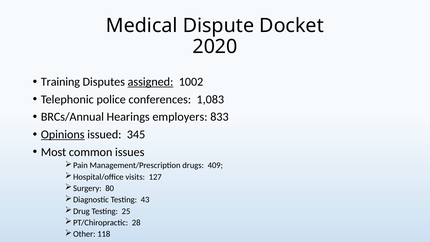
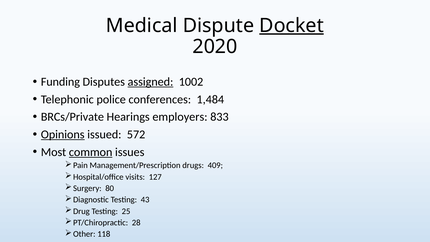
Docket underline: none -> present (292, 25)
Training: Training -> Funding (60, 82)
1,083: 1,083 -> 1,484 (210, 99)
BRCs/Annual: BRCs/Annual -> BRCs/Private (72, 117)
345: 345 -> 572 (136, 134)
common underline: none -> present (91, 152)
